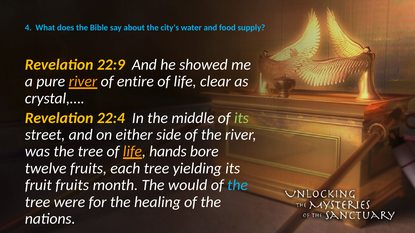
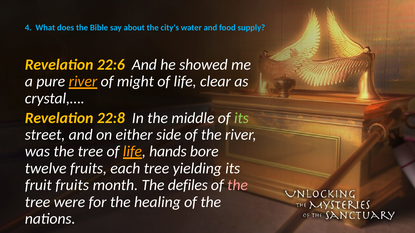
22:9: 22:9 -> 22:6 (111, 65)
entire: entire -> might (135, 82)
22:4: 22:4 -> 22:8 (111, 118)
would: would -> defiles (188, 185)
the colour: light blue -> pink (238, 185)
